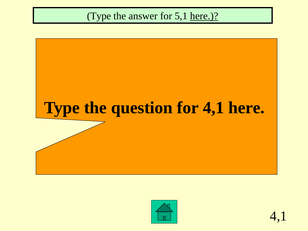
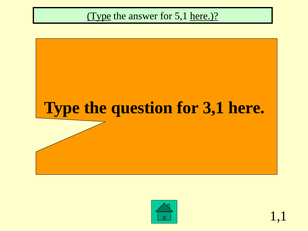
Type underline: none -> present (99, 16)
for 4,1: 4,1 -> 3,1 (213, 108)
4,1: 4,1 -> 1,1 (278, 216)
